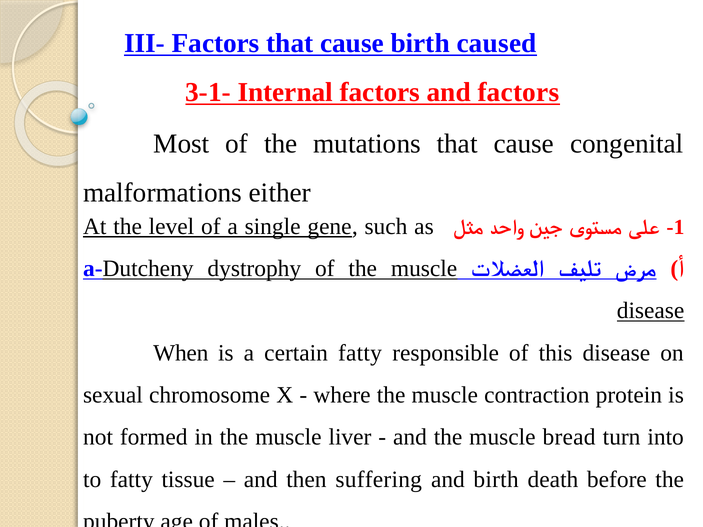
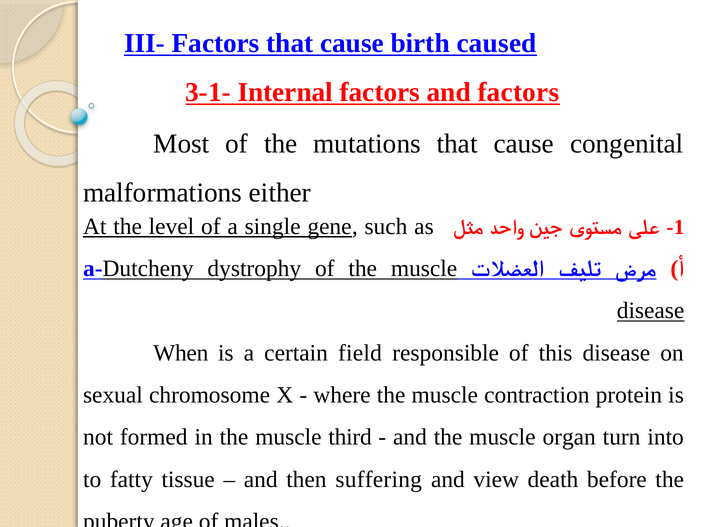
certain fatty: fatty -> field (360, 353)
liver: liver -> third (350, 437)
bread: bread -> organ (569, 437)
and birth: birth -> view (496, 480)
